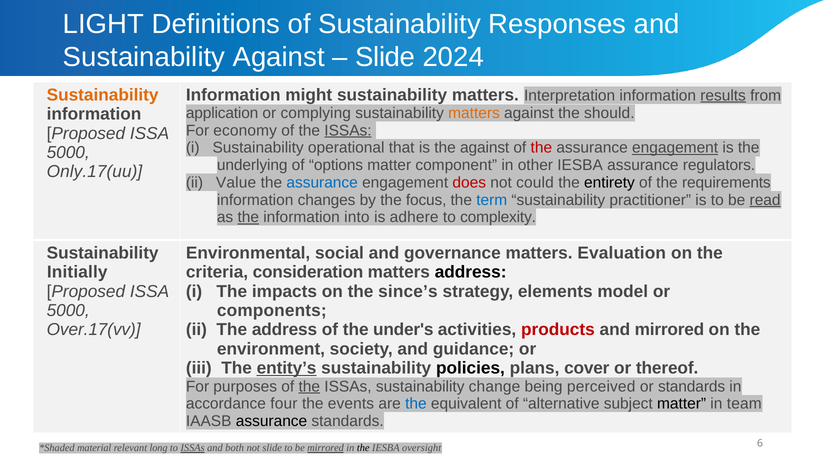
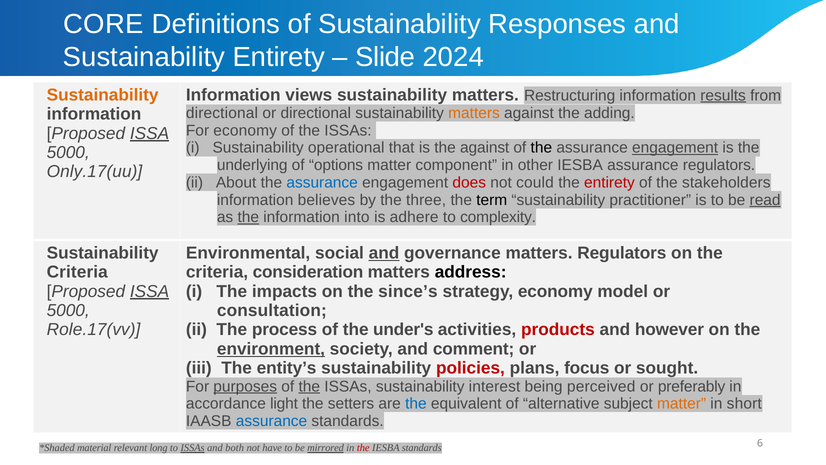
LIGHT: LIGHT -> CORE (103, 24)
Sustainability Against: Against -> Entirety (279, 57)
might: might -> views (309, 95)
Interpretation: Interpretation -> Restructuring (570, 95)
application: application -> directional (222, 113)
or complying: complying -> directional (316, 113)
should: should -> adding (609, 113)
ISSAs underline: present -> none (348, 130)
ISSA underline: none -> present (150, 133)
the colour: red -> black (541, 148)
Value: Value -> About (236, 182)
entirety colour: black -> red (609, 182)
requirements: requirements -> stakeholders (726, 182)
changes: changes -> believes (326, 200)
focus: focus -> three (426, 200)
term colour: blue -> black (492, 200)
and underline: none -> present (384, 253)
matters Evaluation: Evaluation -> Regulators (622, 253)
Initially: Initially -> Criteria (77, 272)
ISSA underline: none -> present (150, 291)
strategy elements: elements -> economy (555, 291)
components: components -> consultation (272, 310)
Over.17(vv: Over.17(vv -> Role.17(vv (94, 329)
The address: address -> process (285, 329)
and mirrored: mirrored -> however (669, 329)
environment underline: none -> present (271, 349)
guidance: guidance -> comment (474, 349)
entity’s underline: present -> none (287, 368)
policies colour: black -> red (470, 368)
cover: cover -> focus (587, 368)
thereof: thereof -> sought (667, 368)
purposes underline: none -> present (245, 386)
change: change -> interest (495, 386)
or standards: standards -> preferably (692, 386)
four: four -> light (284, 403)
events: events -> setters (351, 403)
matter colour: black -> orange (682, 403)
team: team -> short (744, 403)
assurance colour: black -> blue (271, 421)
not slide: slide -> have (272, 448)
the colour: black -> red (363, 448)
IESBA oversight: oversight -> standards (422, 448)
